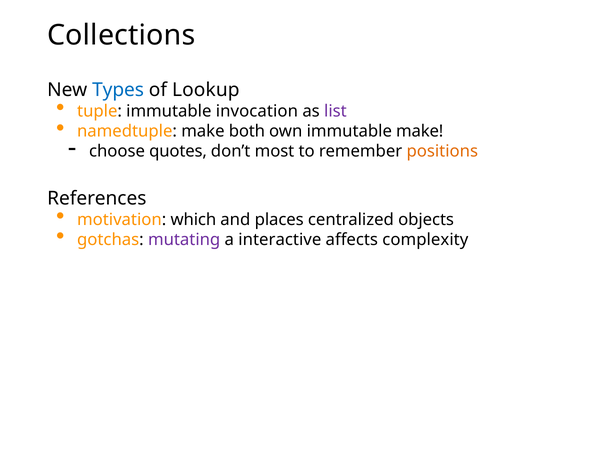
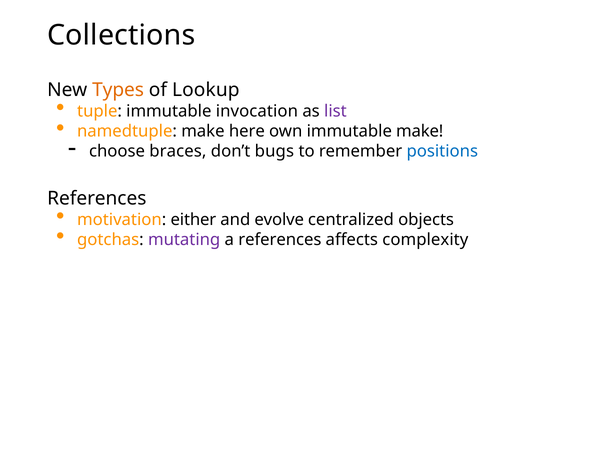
Types colour: blue -> orange (118, 90)
both: both -> here (247, 131)
quotes: quotes -> braces (178, 151)
most: most -> bugs (274, 151)
positions colour: orange -> blue (442, 151)
which: which -> either (193, 220)
places: places -> evolve (279, 220)
a interactive: interactive -> references (280, 240)
